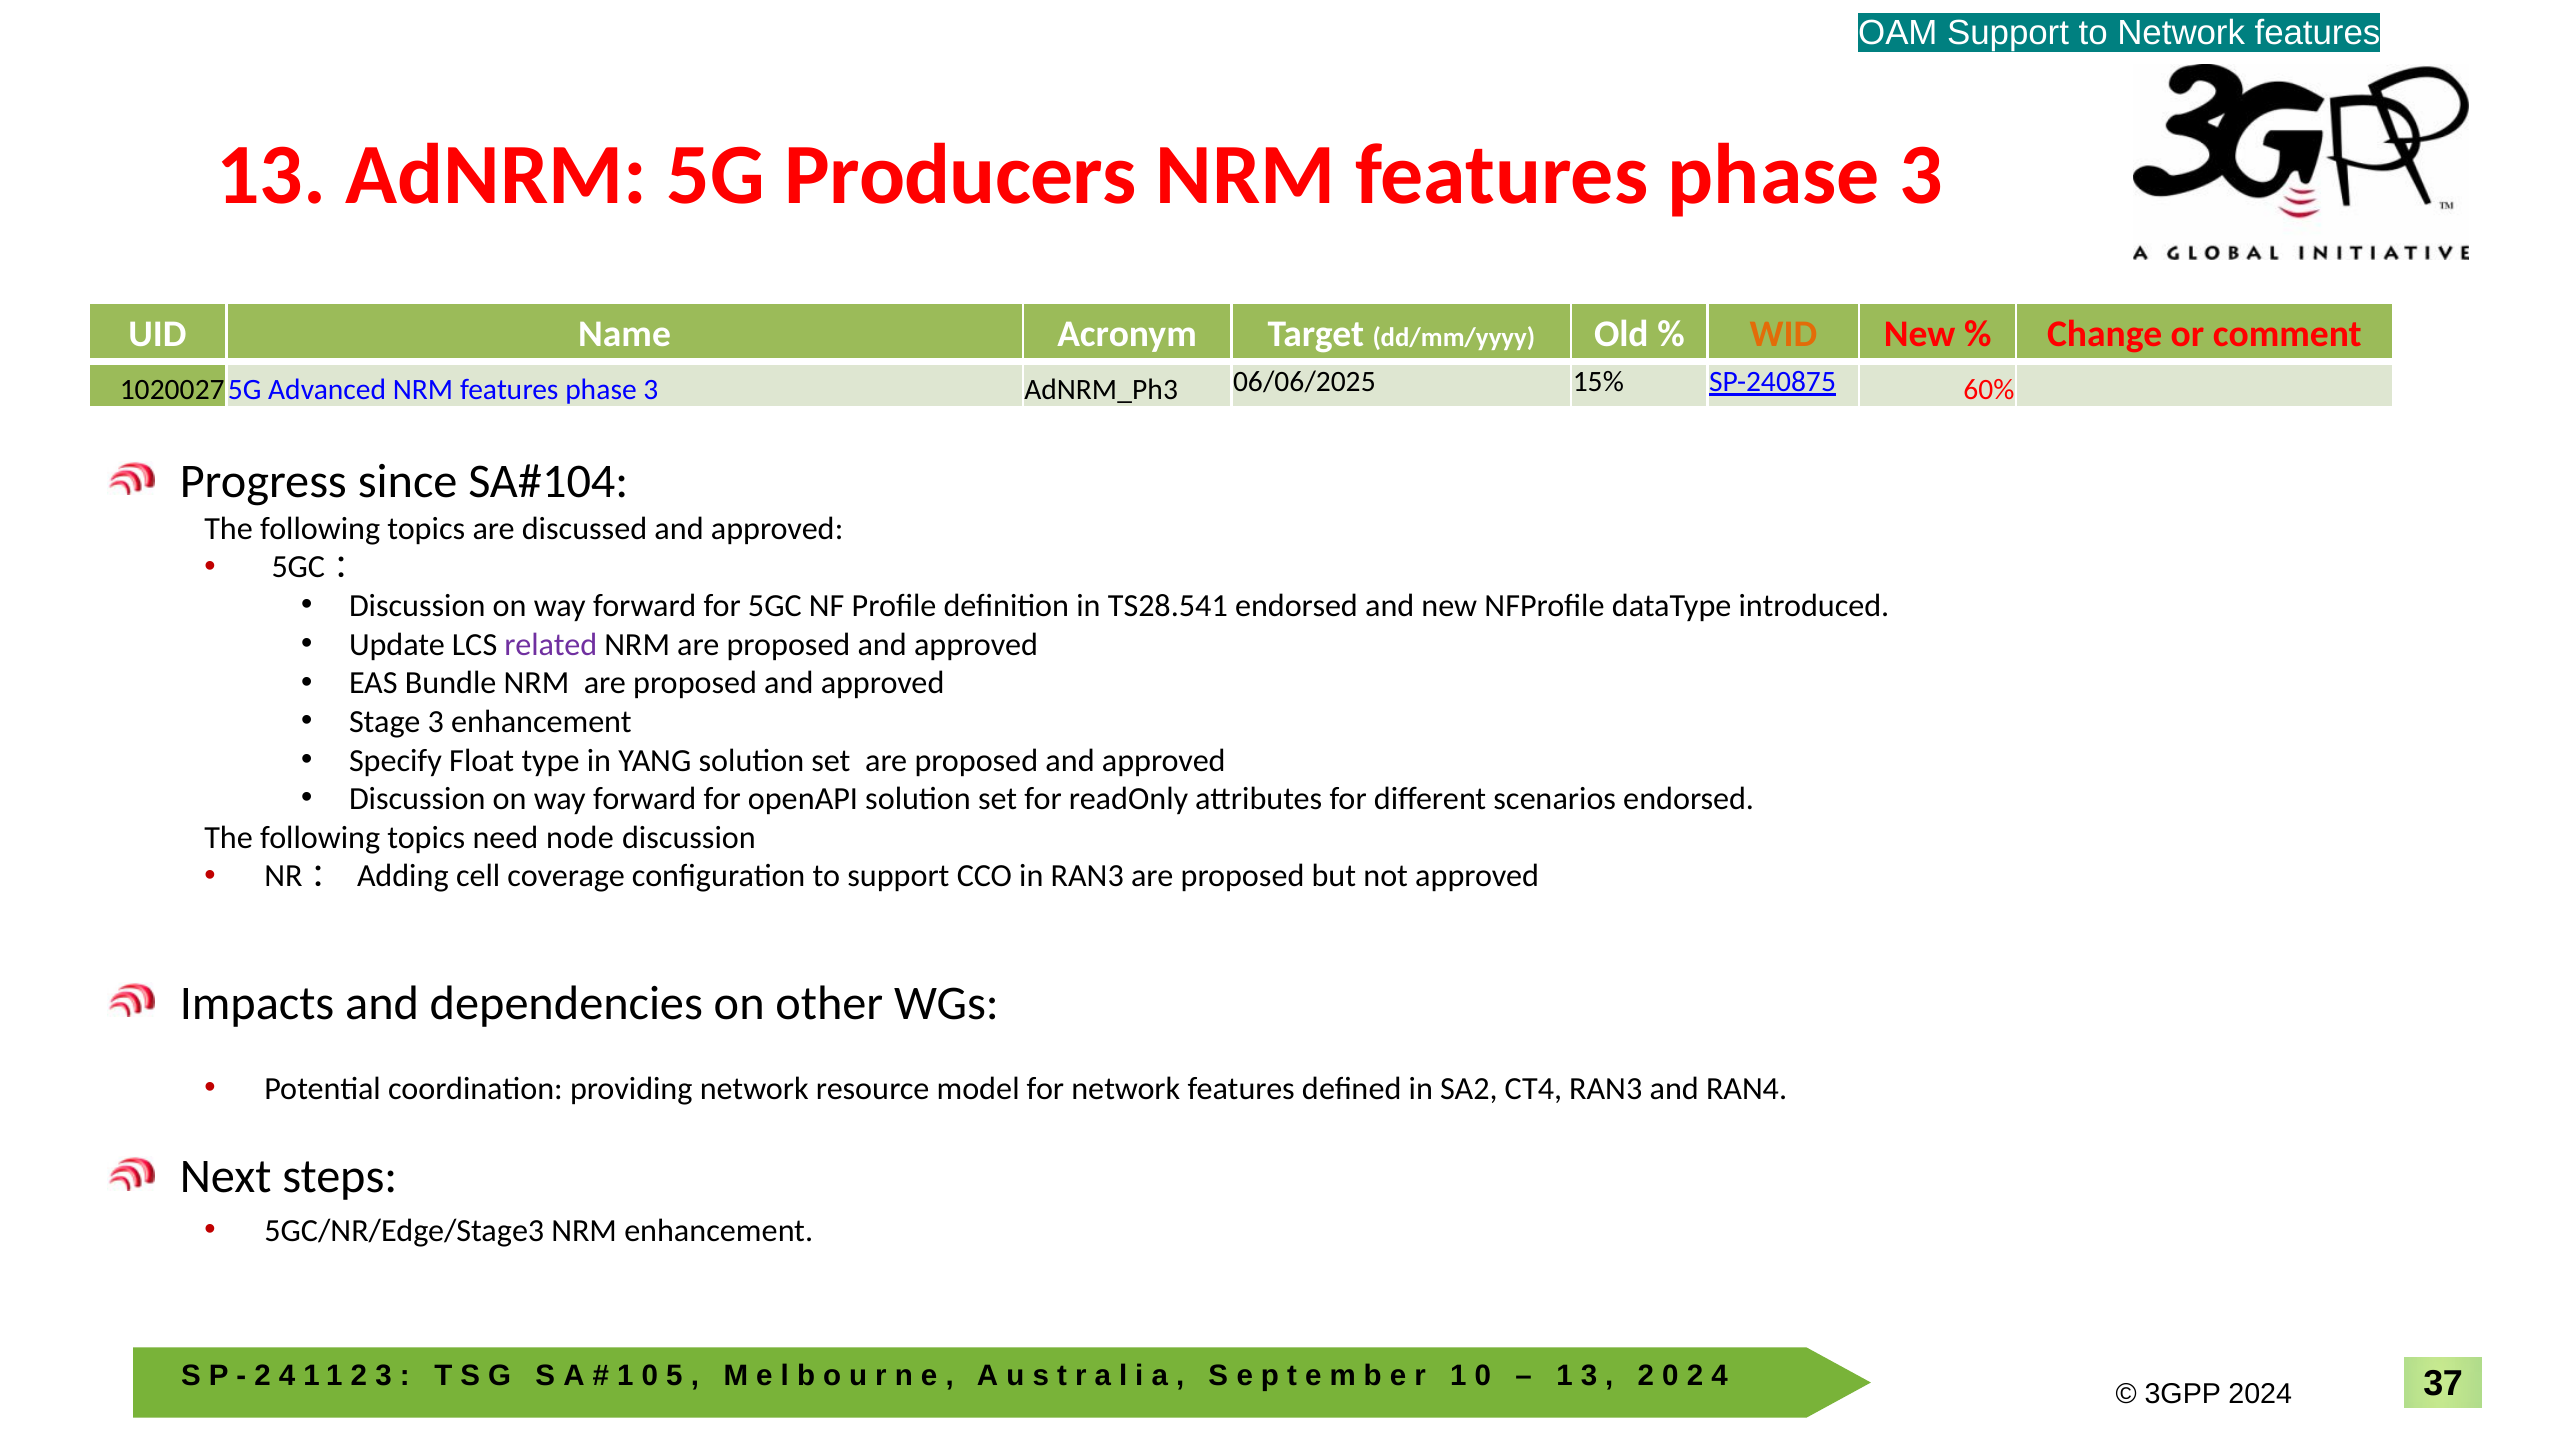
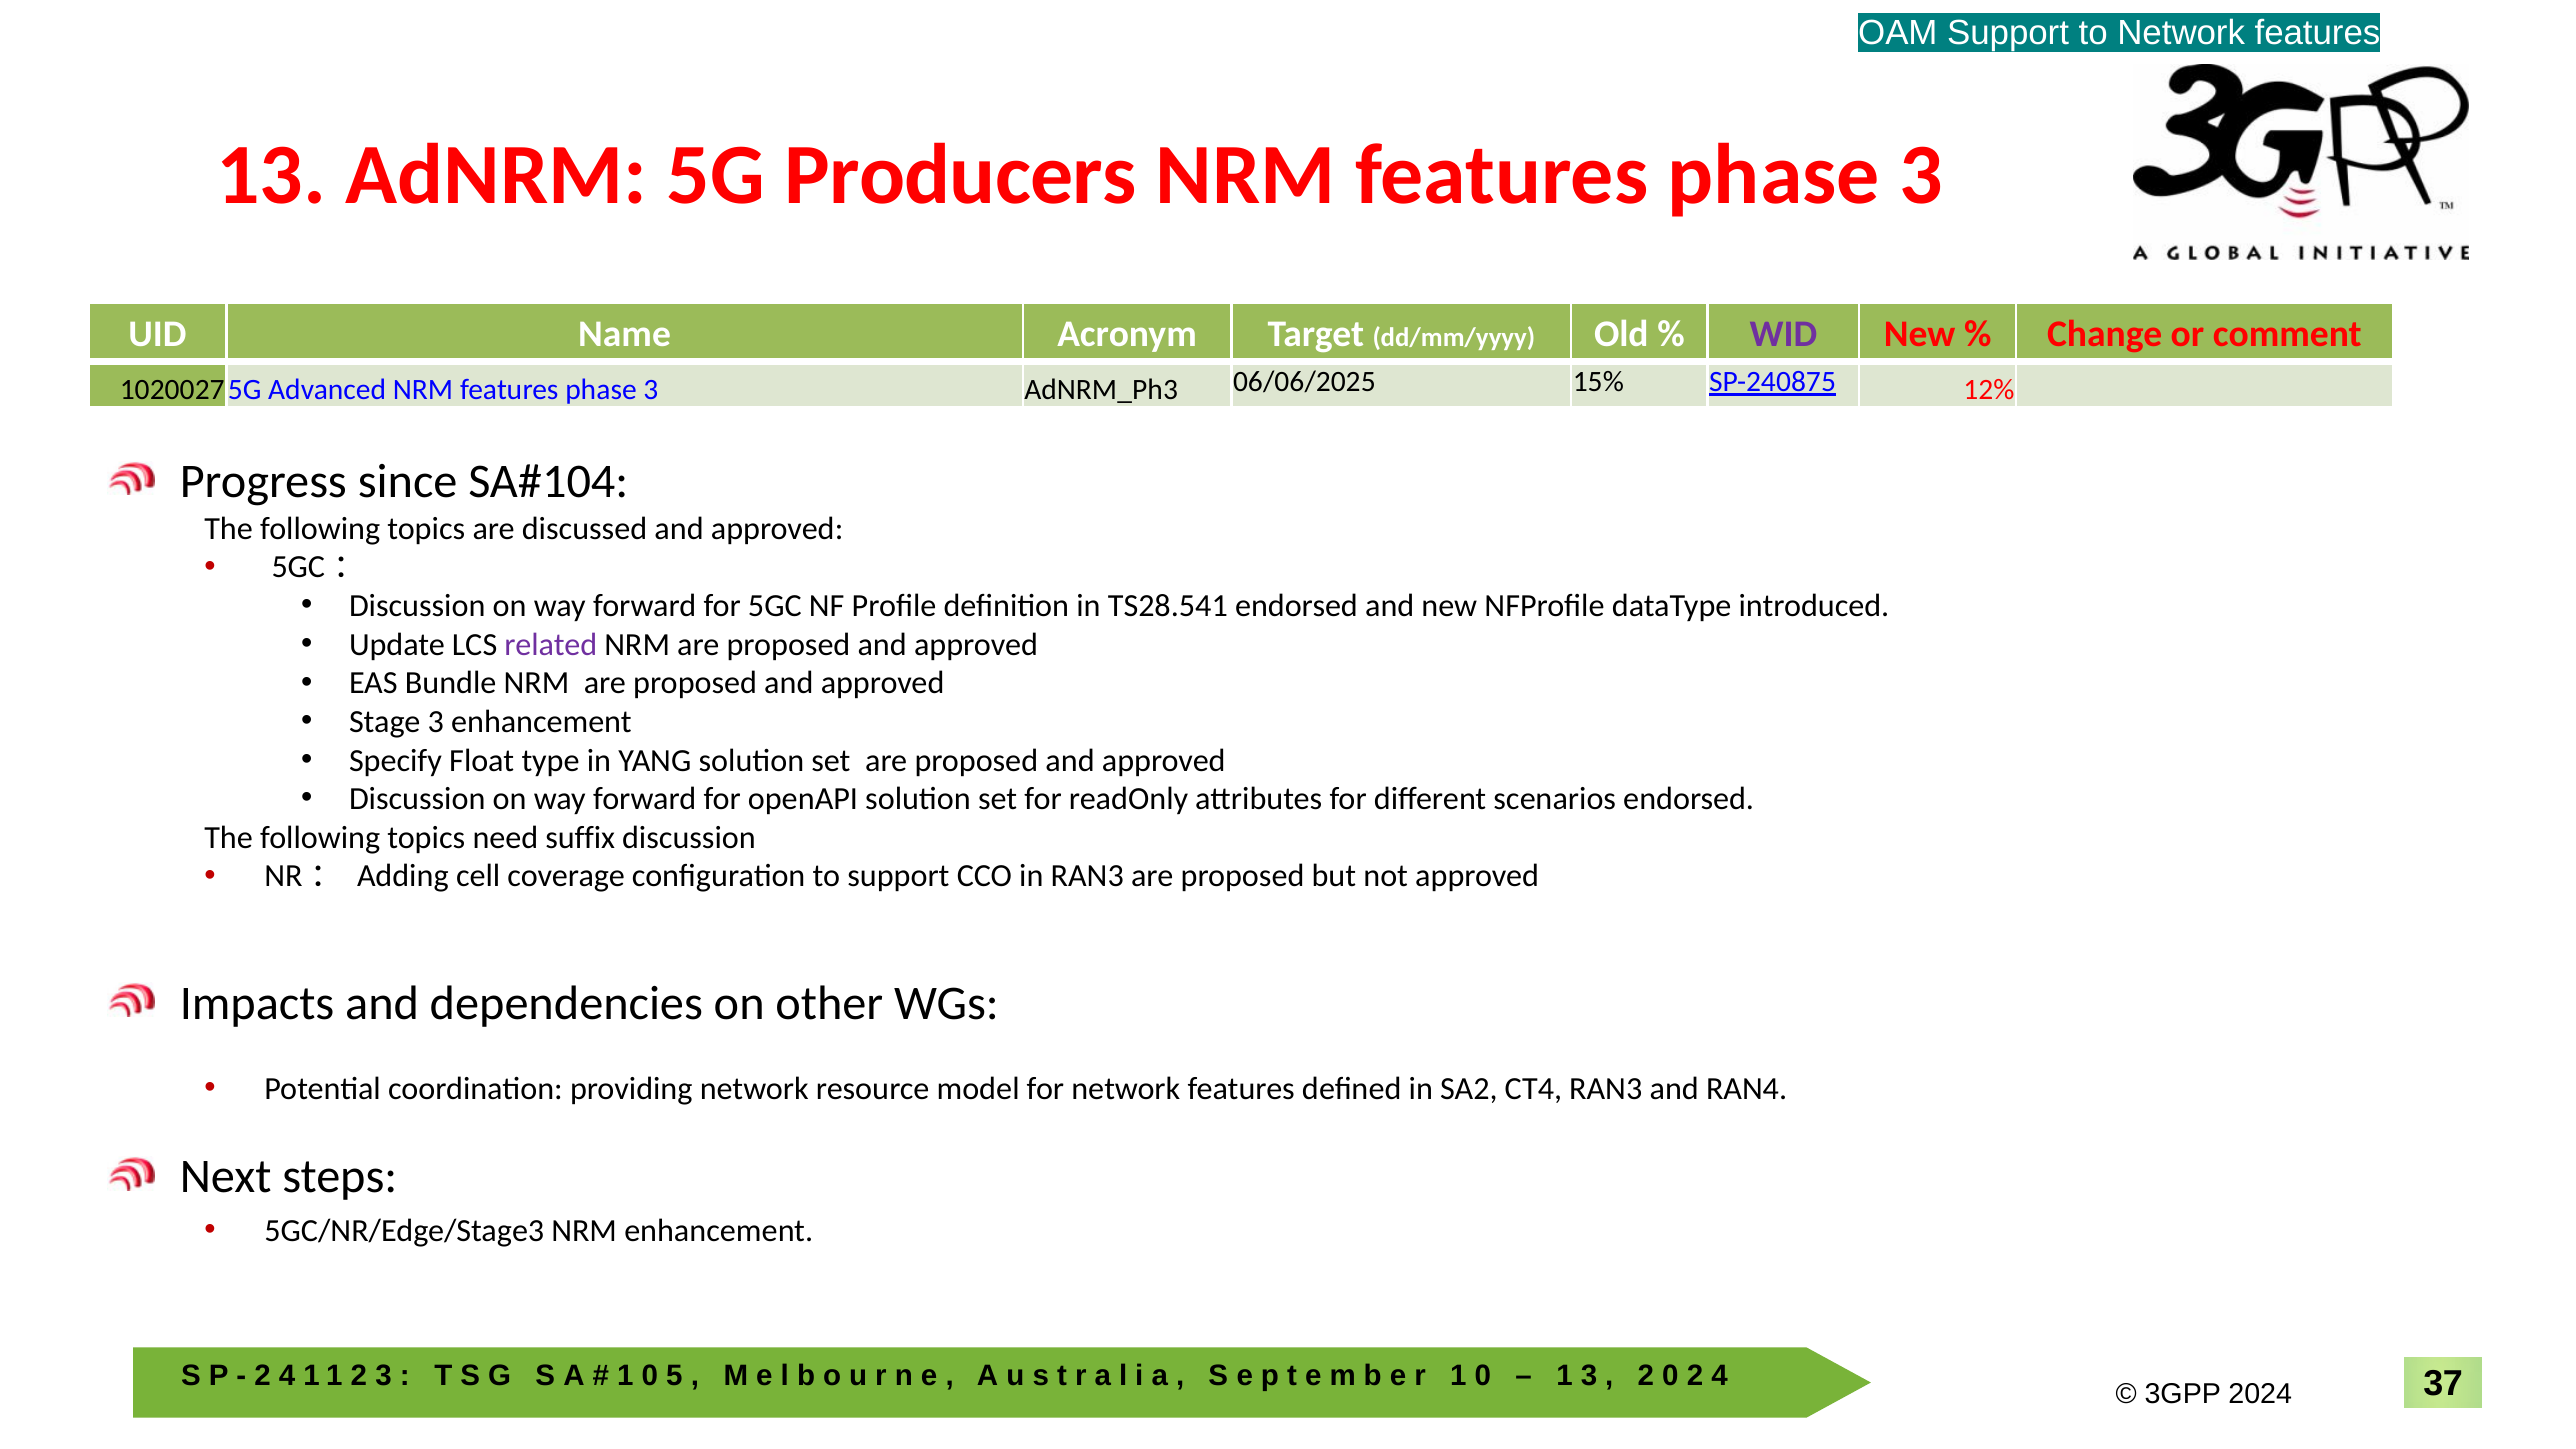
WID colour: orange -> purple (1783, 334)
60%: 60% -> 12% (1989, 390)
node: node -> suffix (580, 838)
